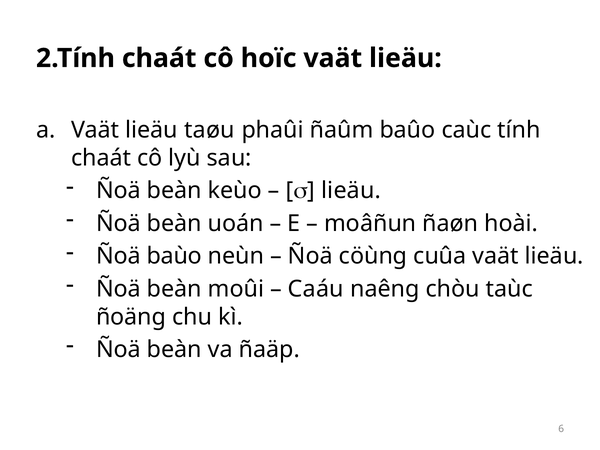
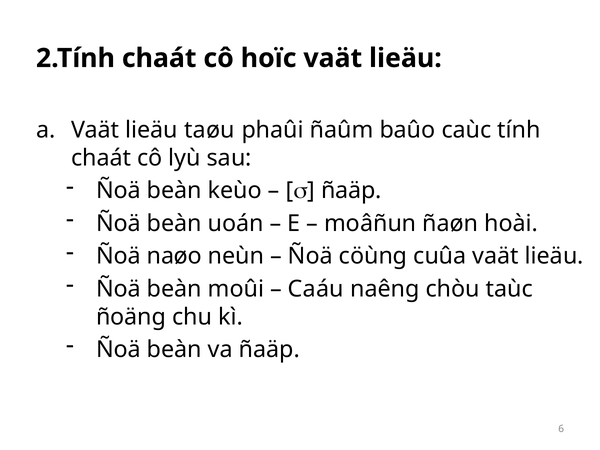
lieäu: lieäu -> ñaäp (351, 191)
baùo: baùo -> naøo (174, 256)
